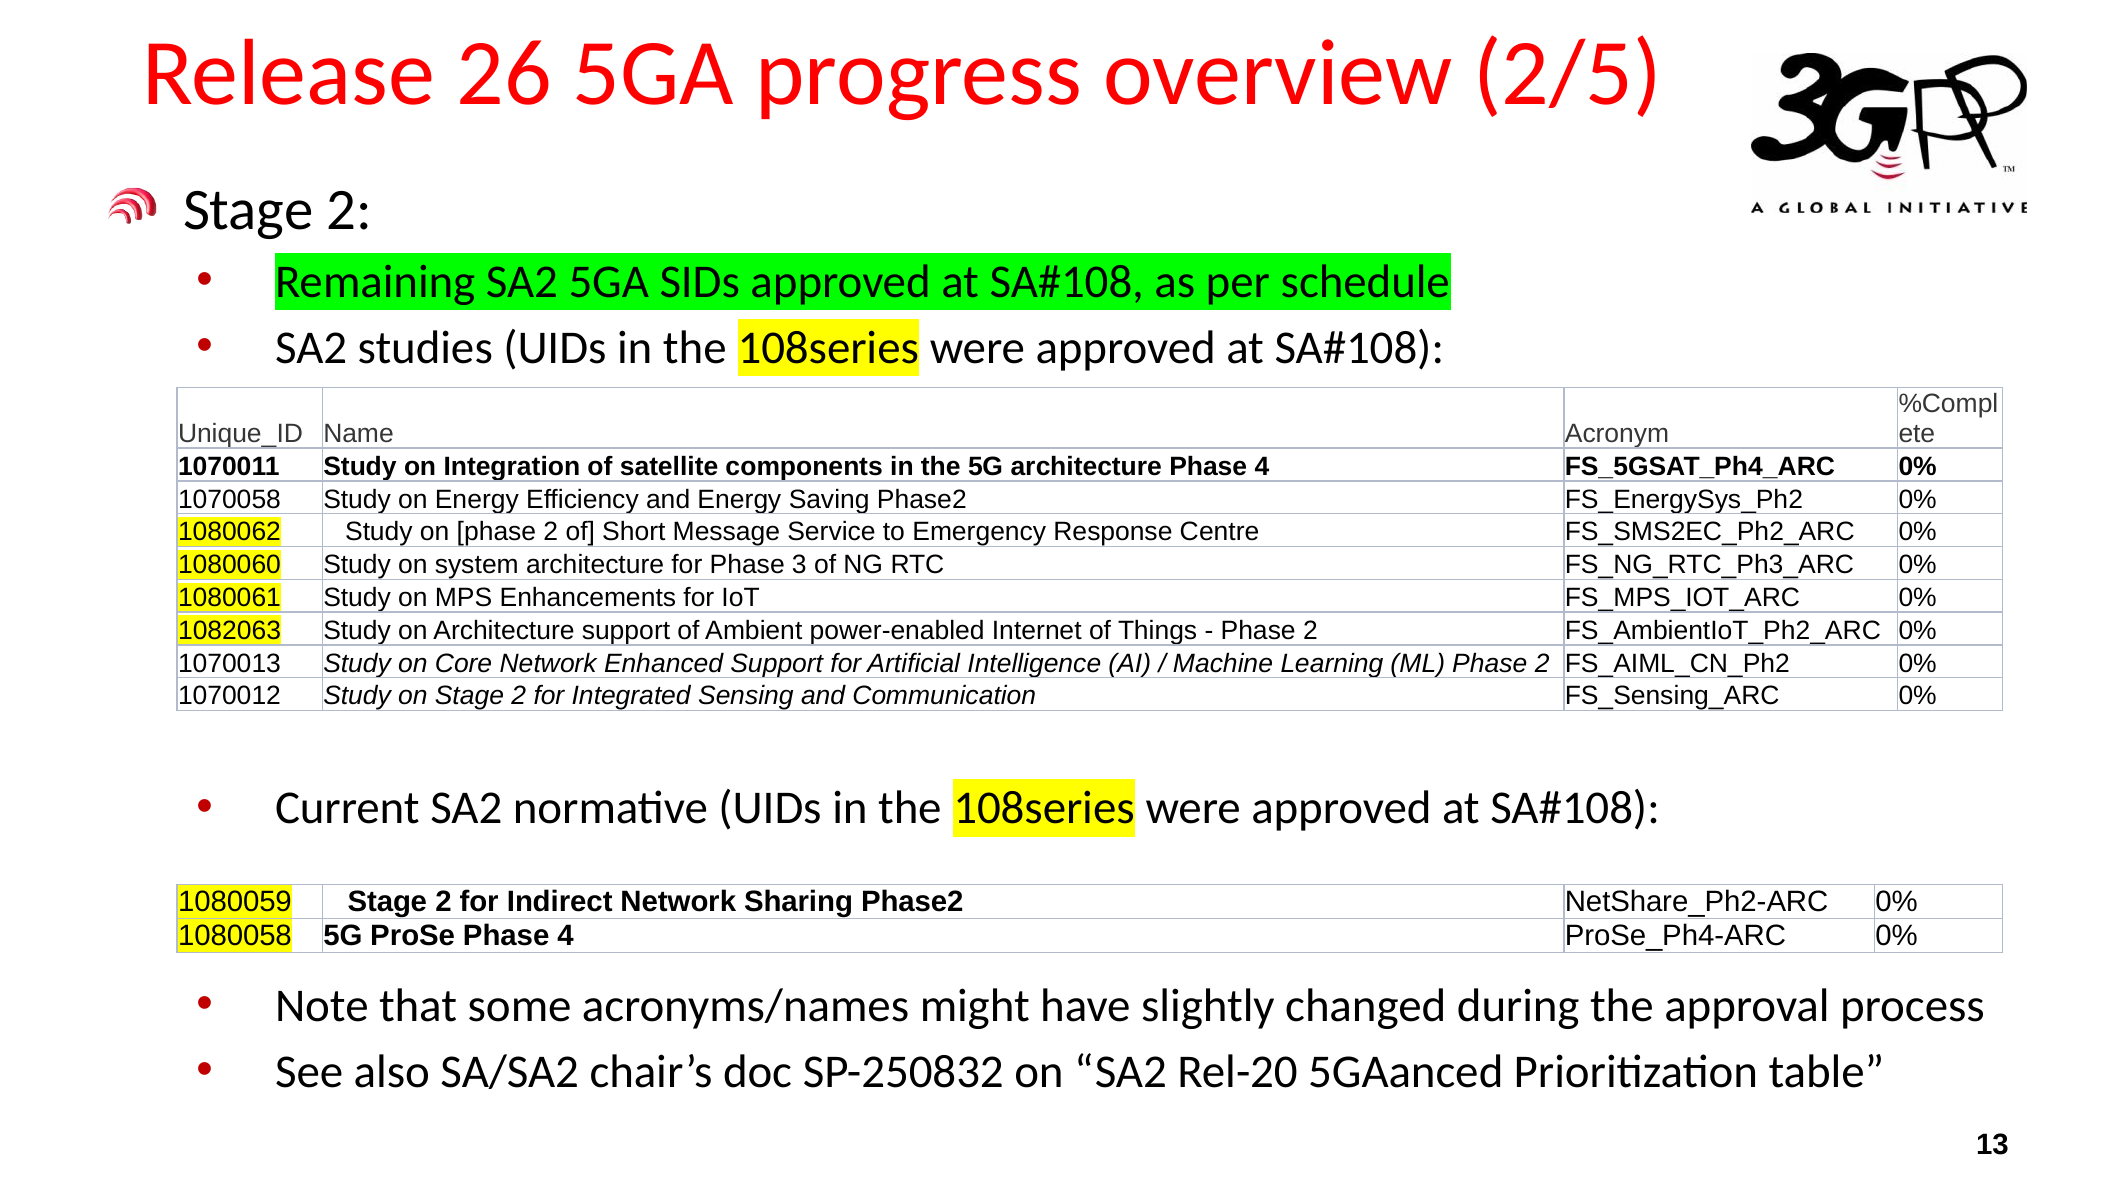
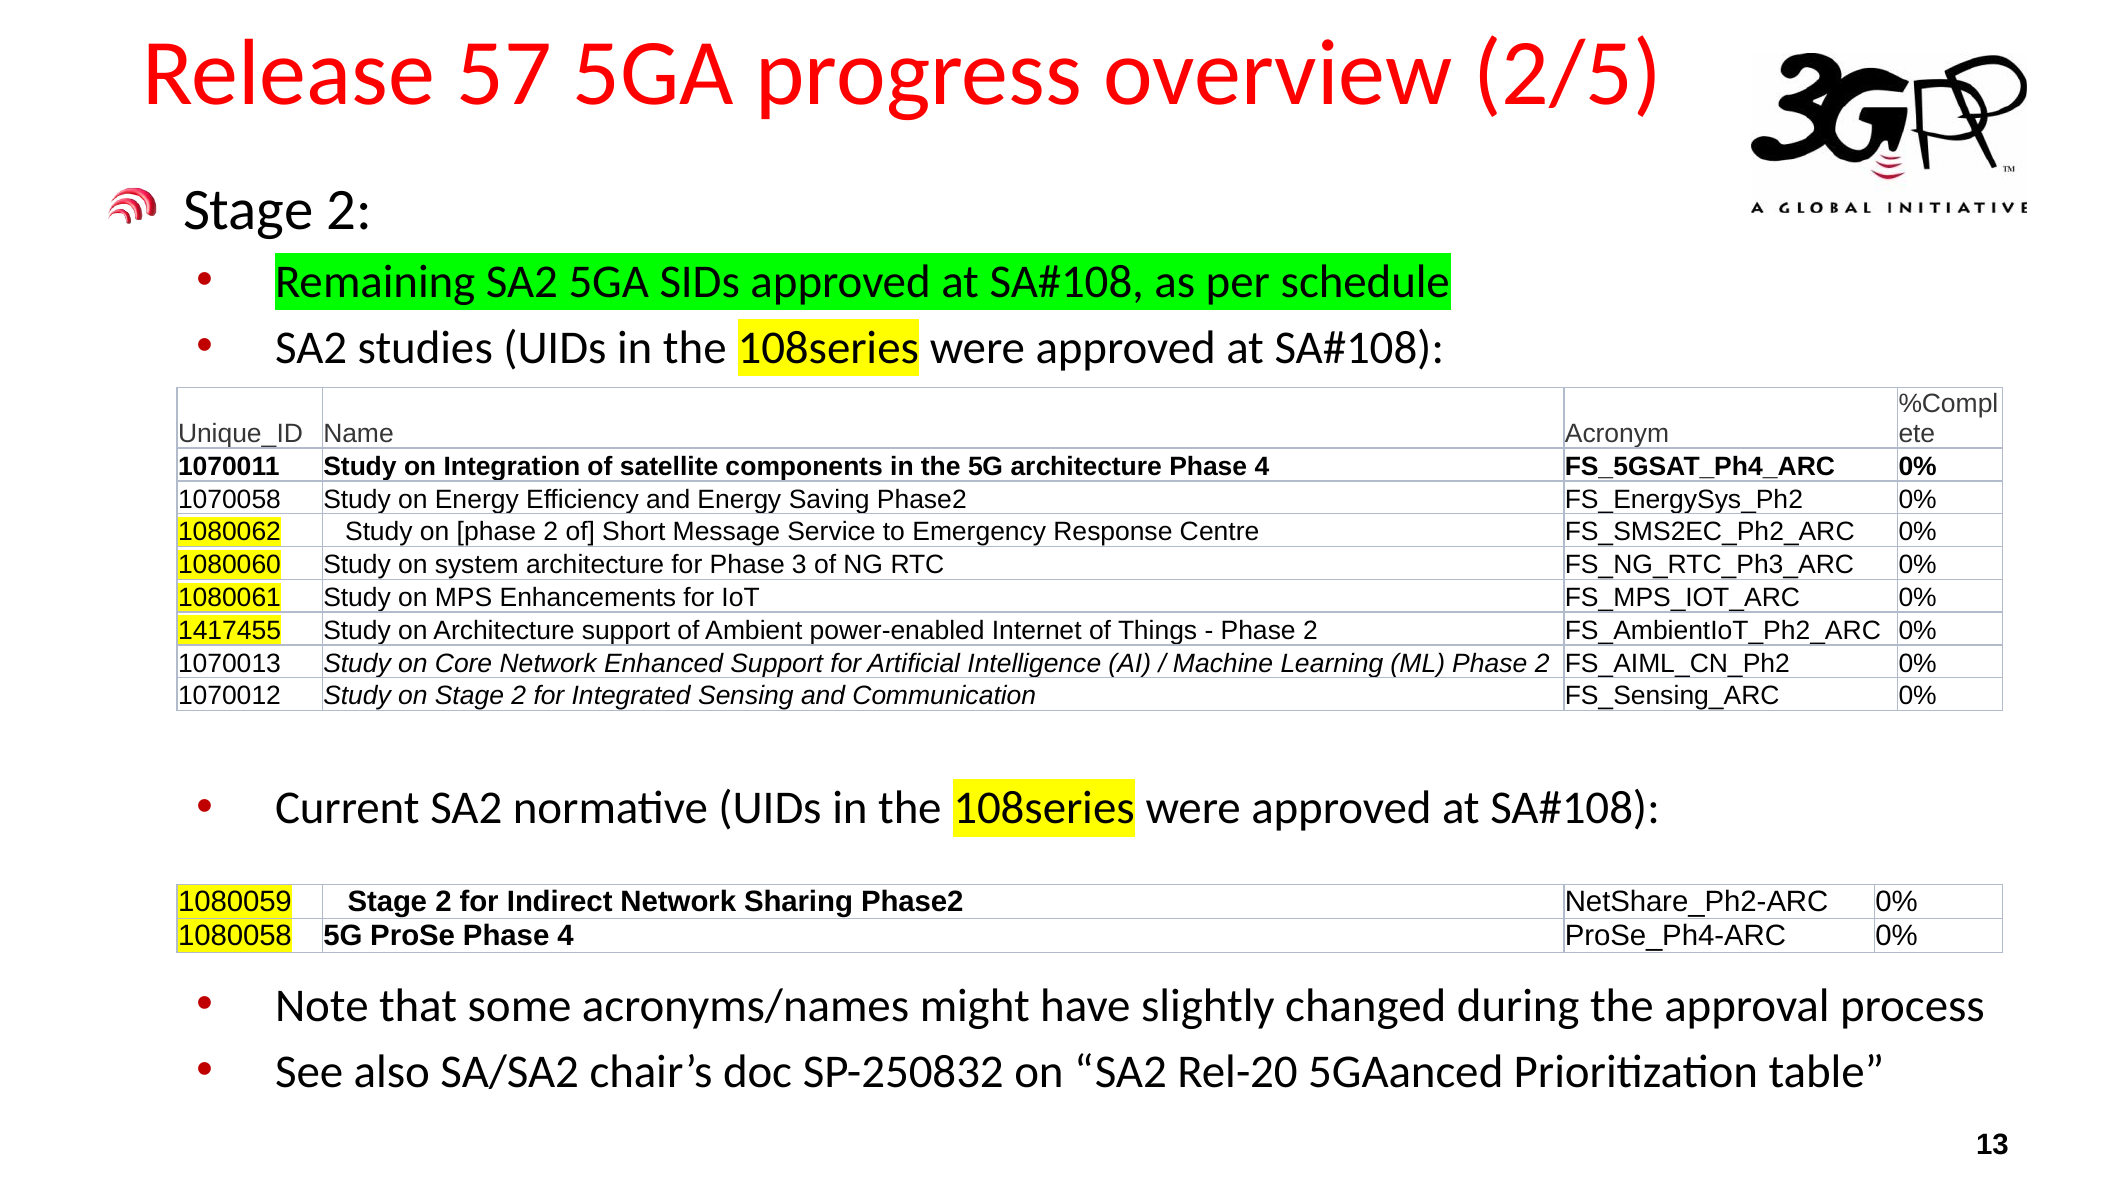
26: 26 -> 57 (504, 73)
1082063: 1082063 -> 1417455 (230, 630)
